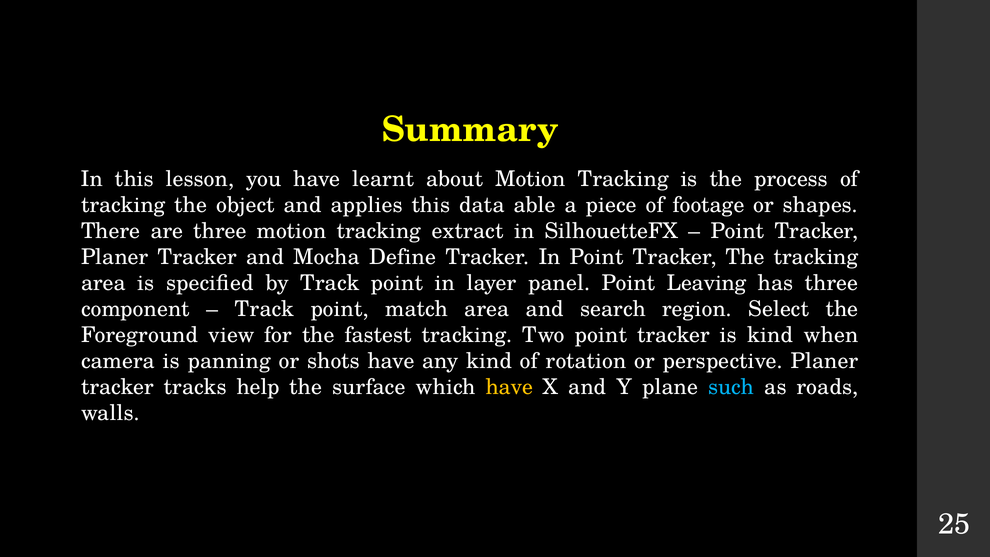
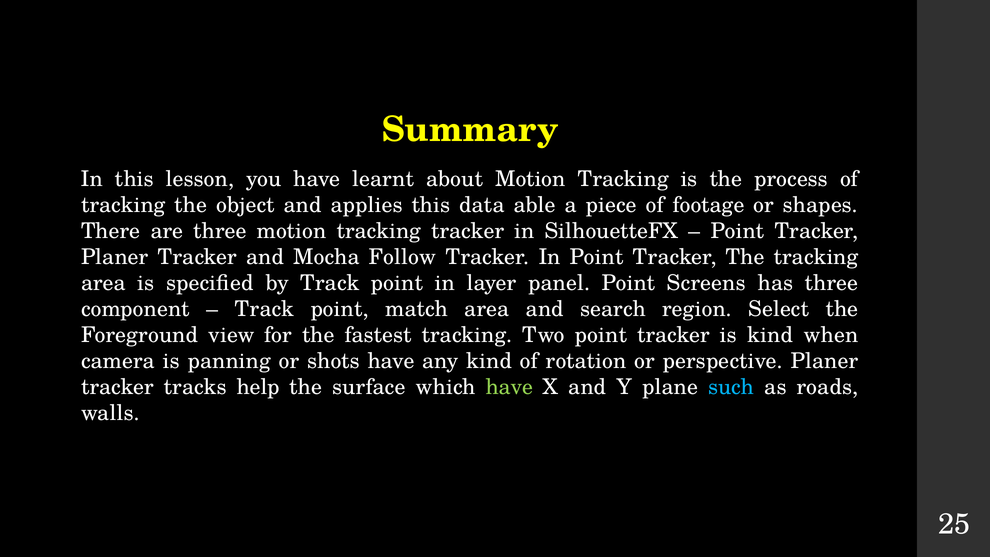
tracking extract: extract -> tracker (468, 231)
Define: Define -> Follow (403, 257)
Leaving: Leaving -> Screens (706, 283)
have colour: yellow -> light green (509, 387)
